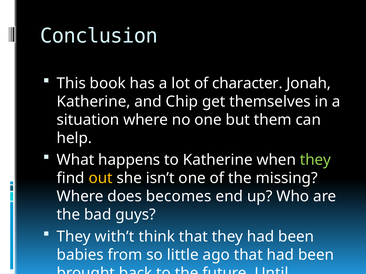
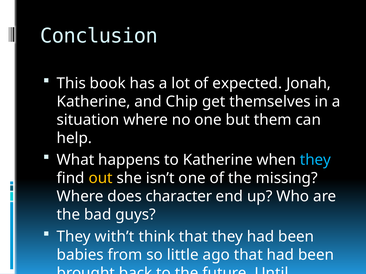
character: character -> expected (247, 83)
they colour: light green -> light blue (315, 160)
becomes: becomes -> character (179, 197)
